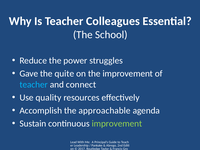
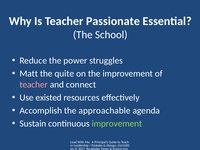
Colleagues: Colleagues -> Passionate (113, 21)
Gave: Gave -> Matt (29, 74)
teacher colour: light blue -> pink (34, 85)
quality: quality -> existed (49, 98)
